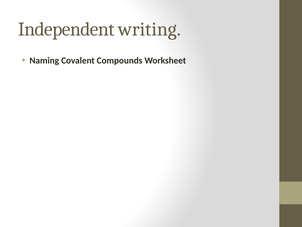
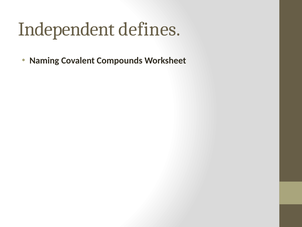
writing: writing -> defines (149, 29)
